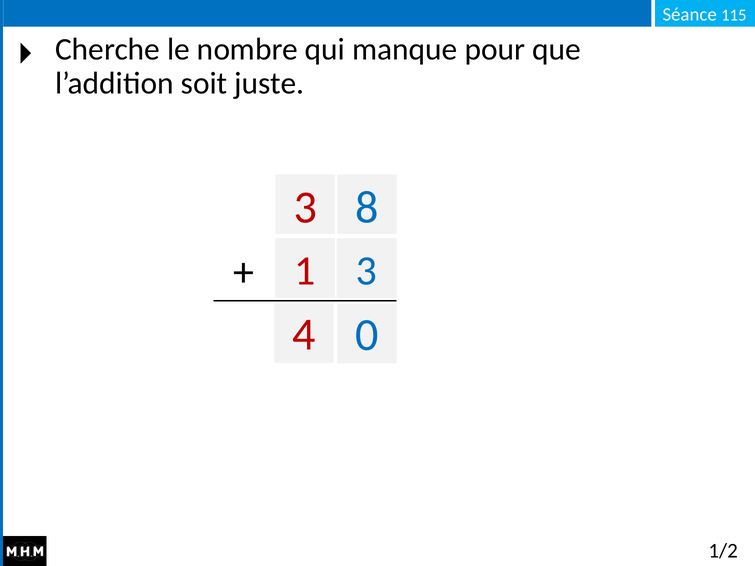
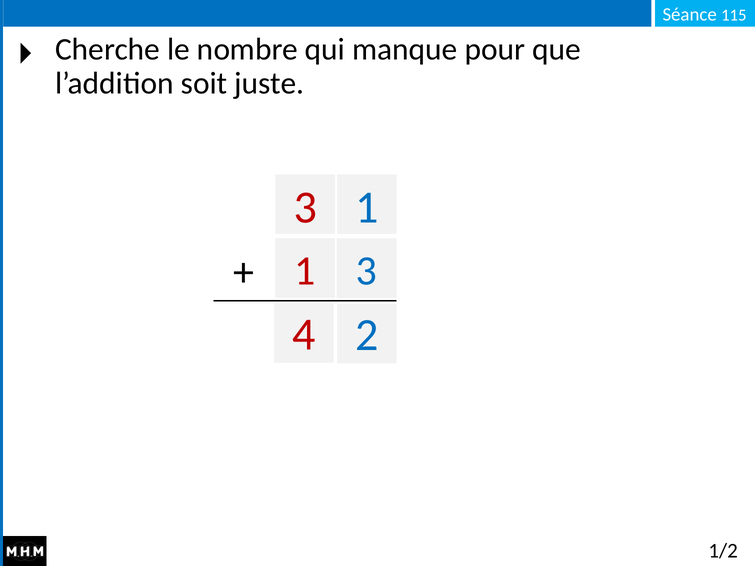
8: 8 -> 1 (367, 208)
0: 0 -> 2 (367, 335)
